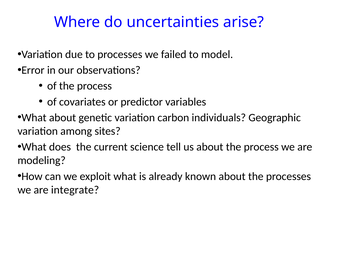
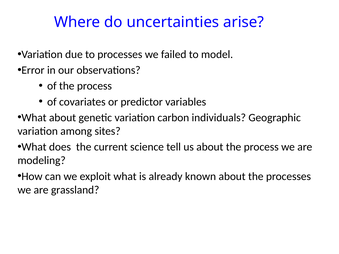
integrate: integrate -> grassland (75, 190)
